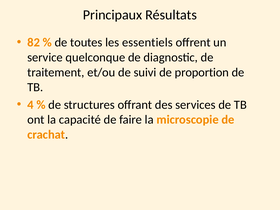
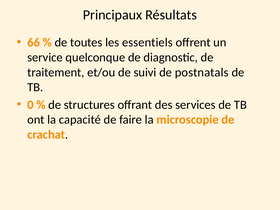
82: 82 -> 66 (34, 42)
proportion: proportion -> postnatals (202, 72)
4: 4 -> 0 (30, 105)
